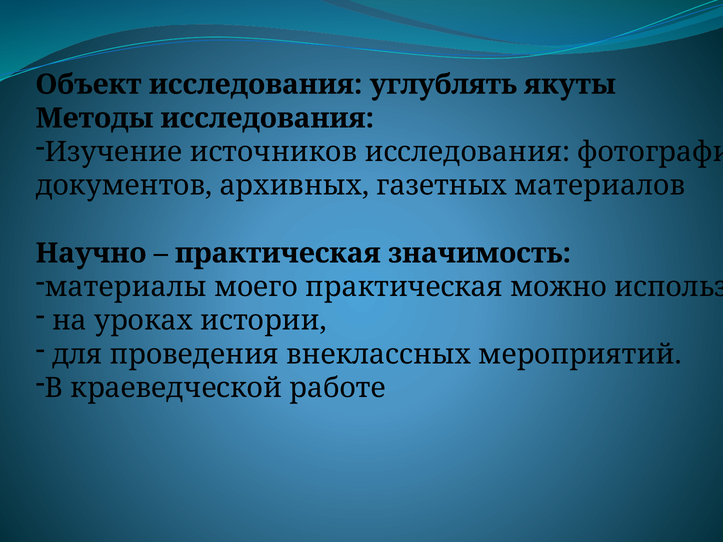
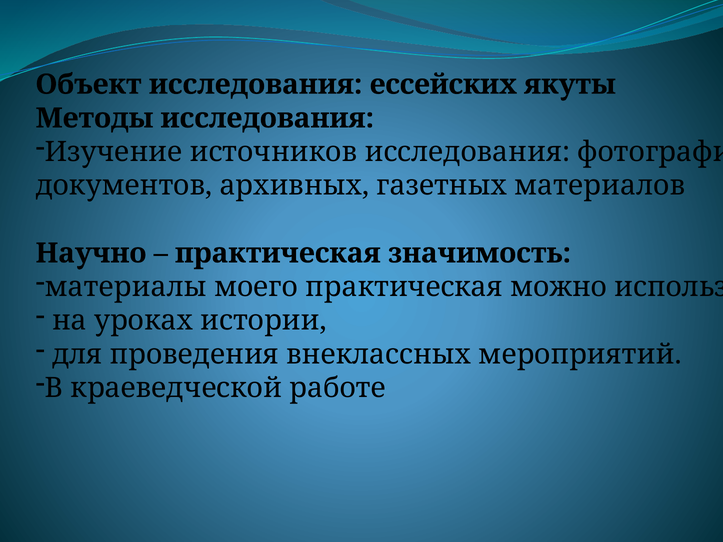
углублять: углублять -> ессейских (443, 85)
